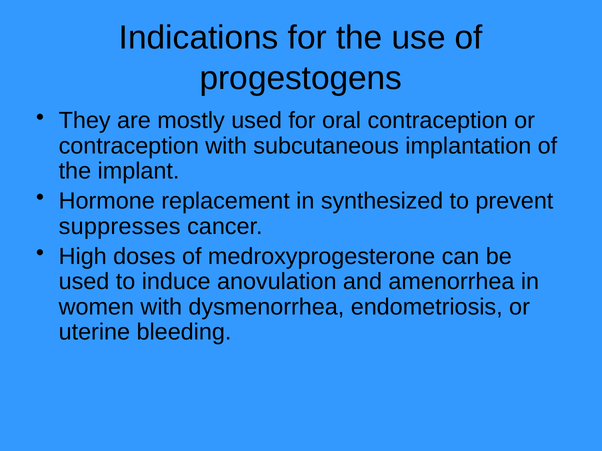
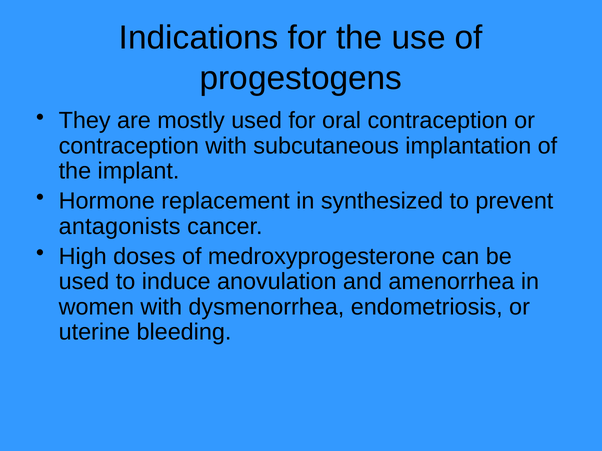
suppresses: suppresses -> antagonists (120, 227)
